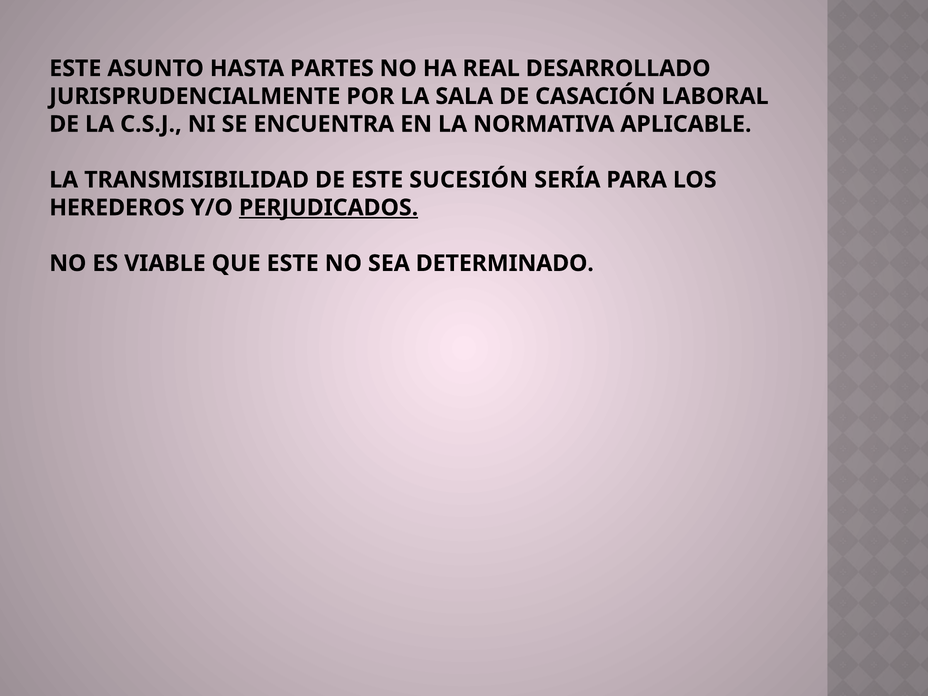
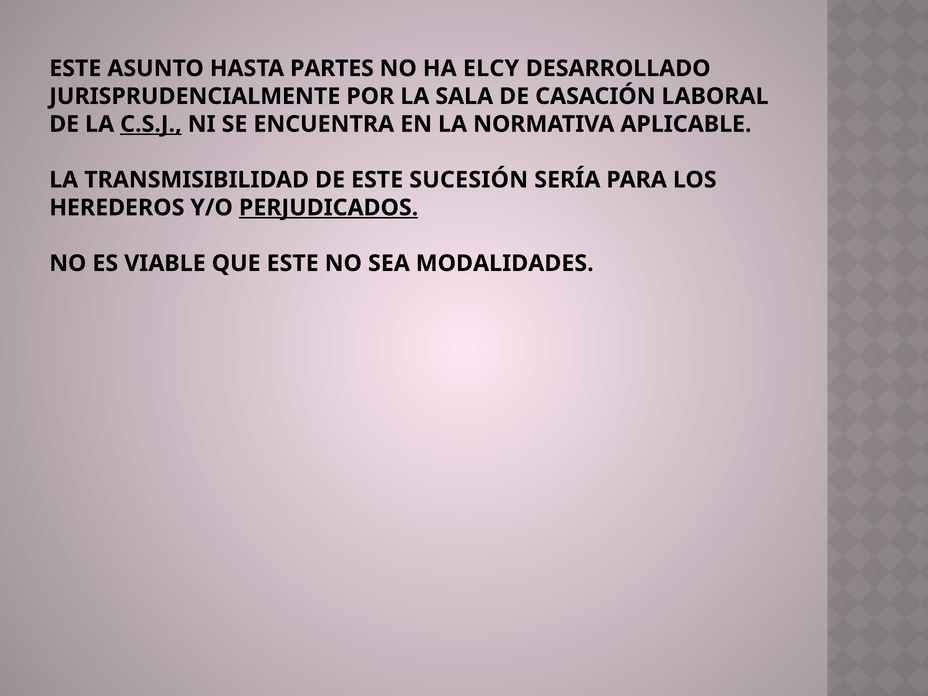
REAL: REAL -> ELCY (491, 68)
C.S.J underline: none -> present (151, 124)
DETERMINADO: DETERMINADO -> MODALIDADES (505, 263)
